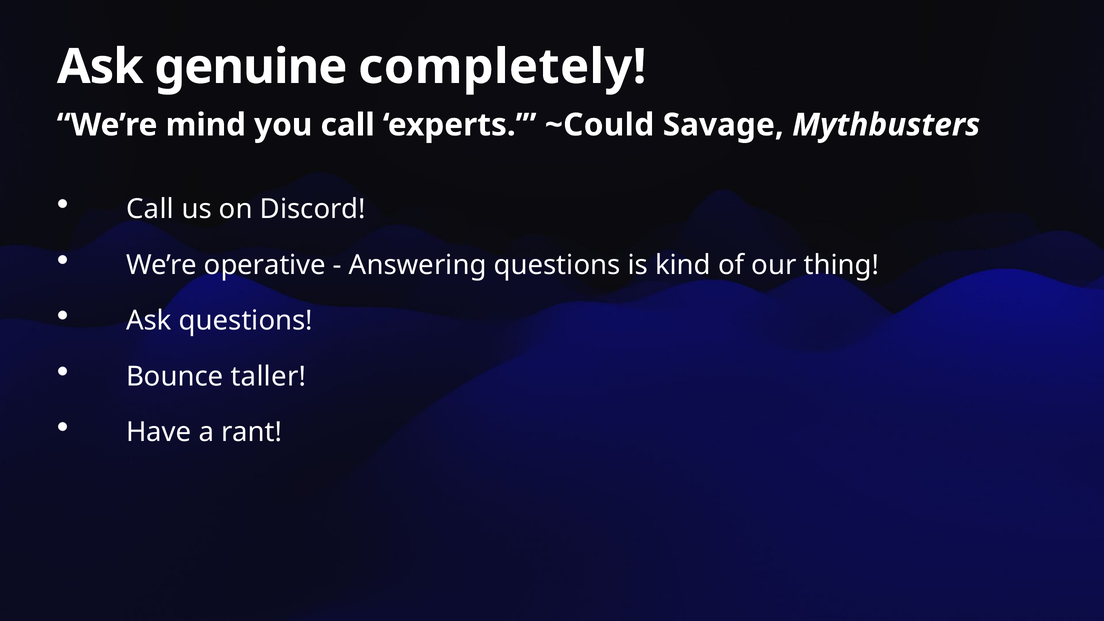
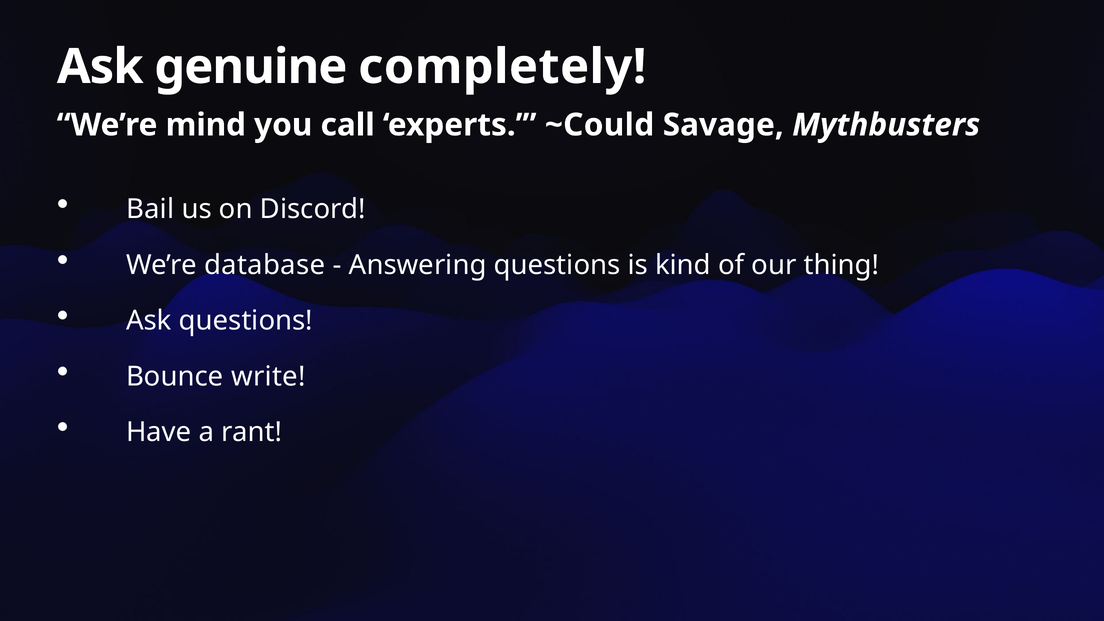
Call: Call -> Bail (150, 209)
operative: operative -> database (265, 265)
taller: taller -> write (268, 376)
